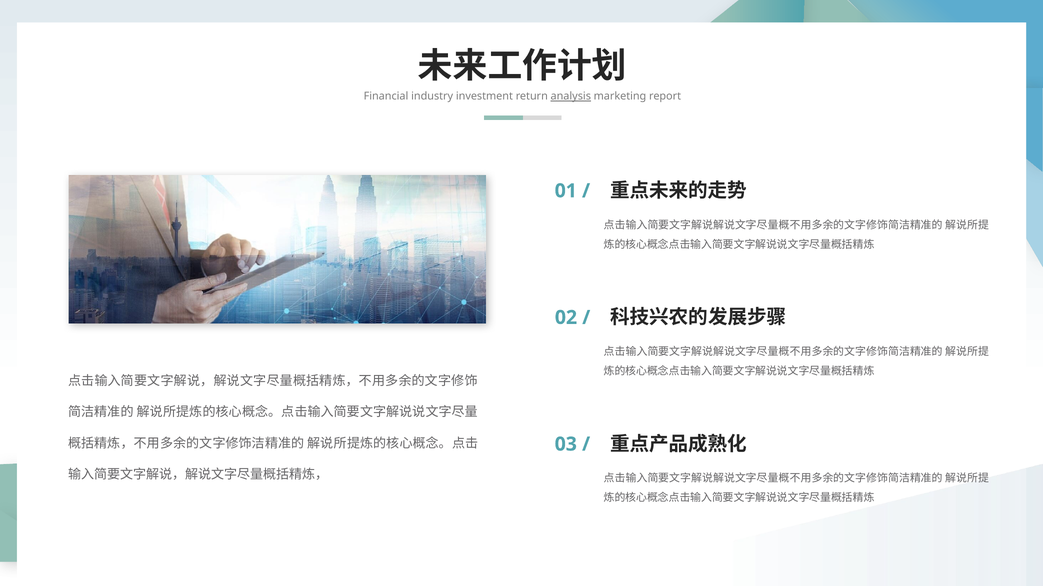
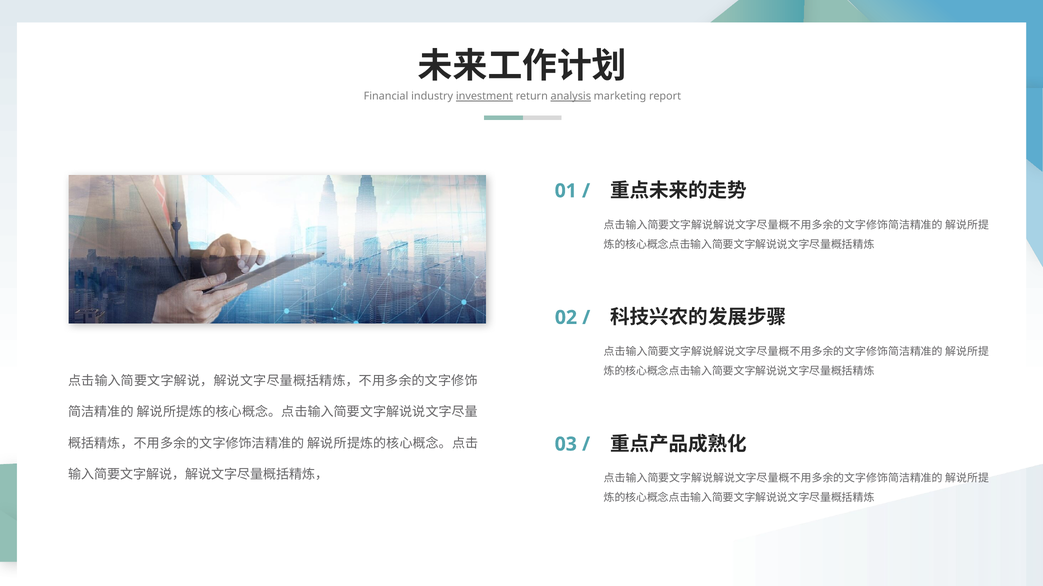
investment underline: none -> present (484, 96)
